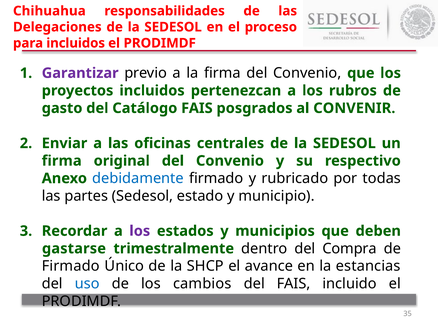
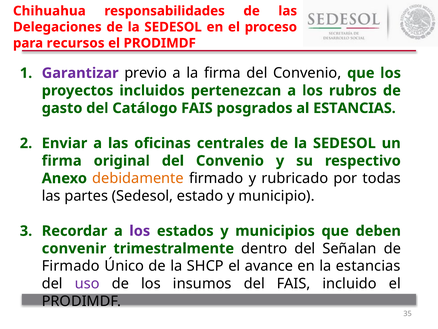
para incluidos: incluidos -> recursos (76, 43)
al CONVENIR: CONVENIR -> ESTANCIAS (354, 108)
debidamente colour: blue -> orange (138, 178)
gastarse: gastarse -> convenir (74, 248)
Compra: Compra -> Señalan (350, 248)
uso colour: blue -> purple (87, 283)
cambios: cambios -> insumos (202, 283)
